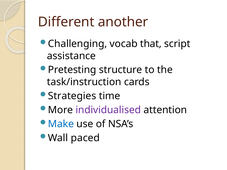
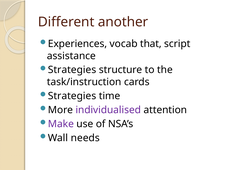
Challenging: Challenging -> Experiences (78, 44)
Pretesting: Pretesting -> Strategies (72, 70)
Make colour: blue -> purple (61, 124)
paced: paced -> needs (85, 138)
